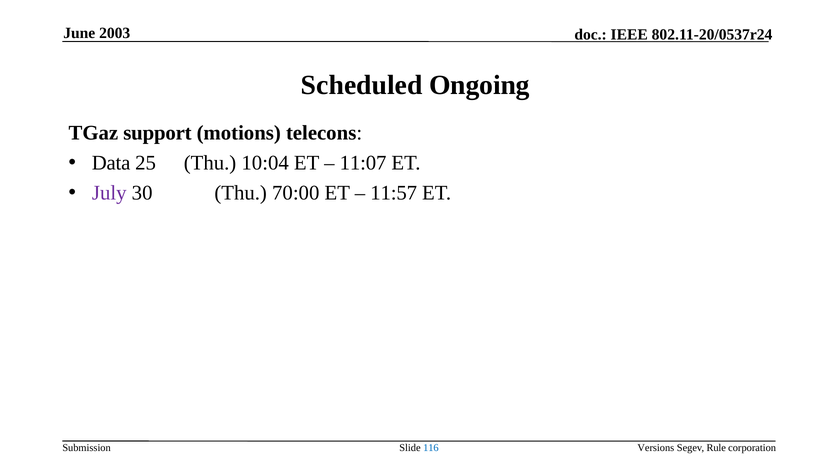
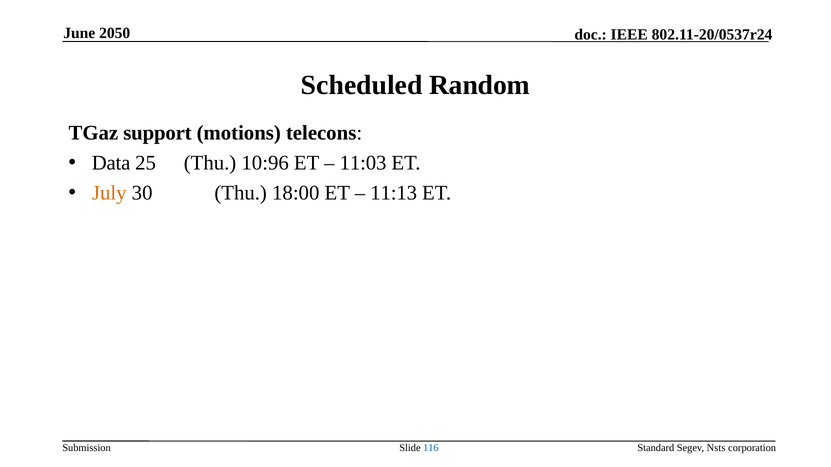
2003: 2003 -> 2050 (115, 33)
Ongoing: Ongoing -> Random (479, 85)
10:04: 10:04 -> 10:96 (265, 163)
11:07: 11:07 -> 11:03 (363, 163)
July colour: purple -> orange (109, 193)
70:00: 70:00 -> 18:00 (296, 193)
11:57: 11:57 -> 11:13 (394, 193)
Versions: Versions -> Standard (656, 448)
Rule: Rule -> Nsts (716, 448)
